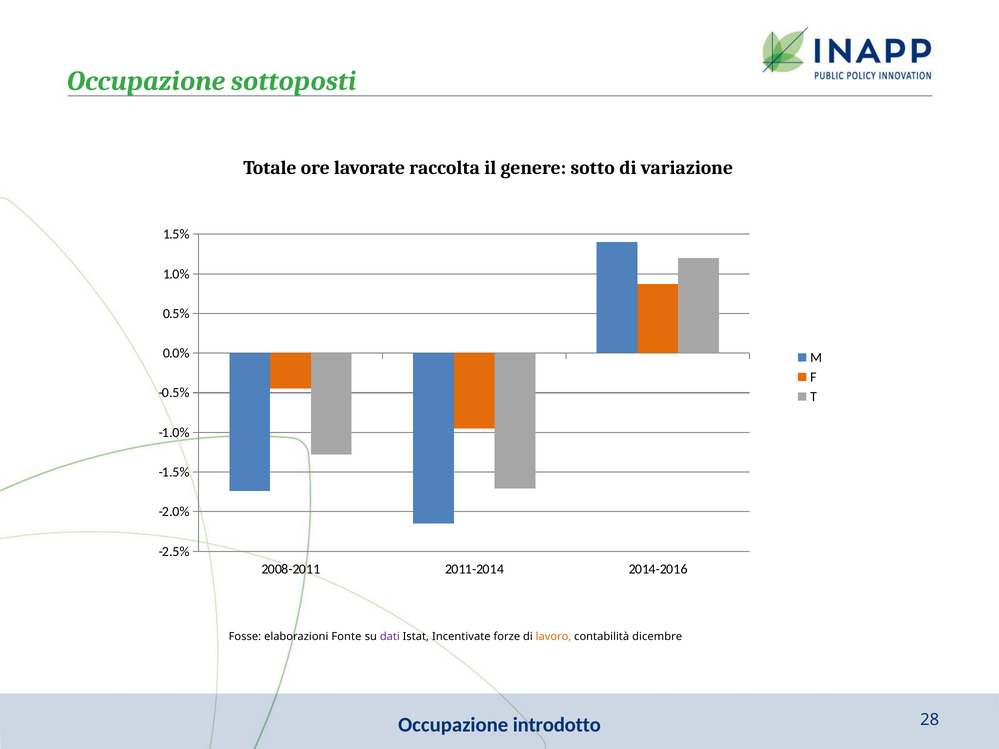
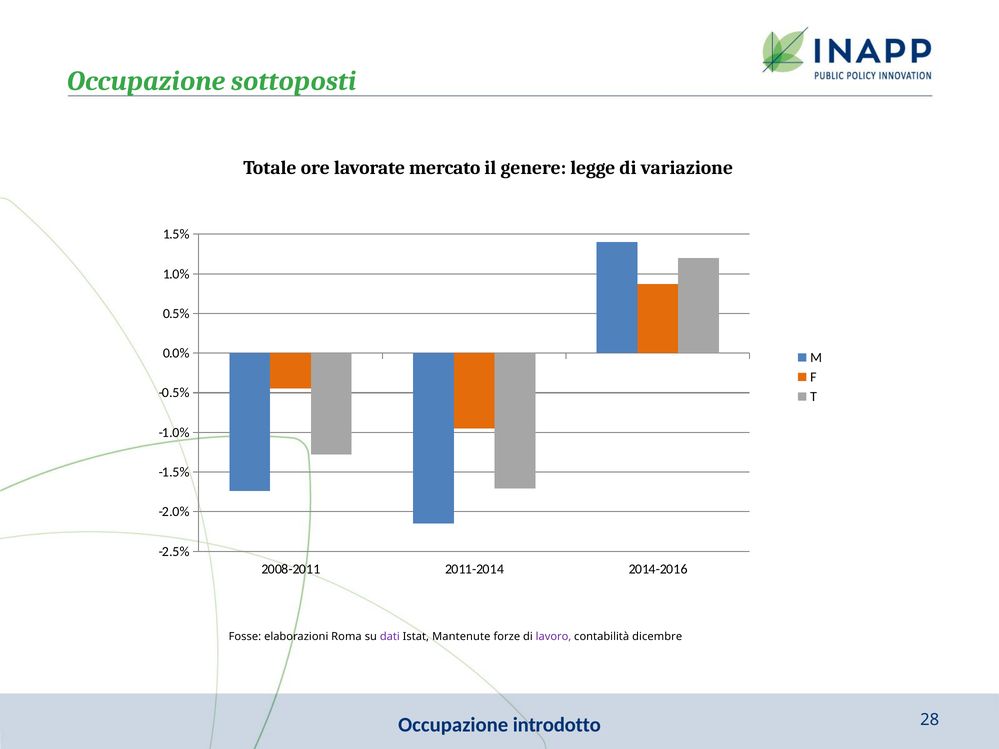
raccolta: raccolta -> mercato (445, 168)
sotto: sotto -> legge (593, 168)
Fonte: Fonte -> Roma (346, 637)
Incentivate: Incentivate -> Mantenute (461, 637)
lavoro colour: orange -> purple (554, 637)
